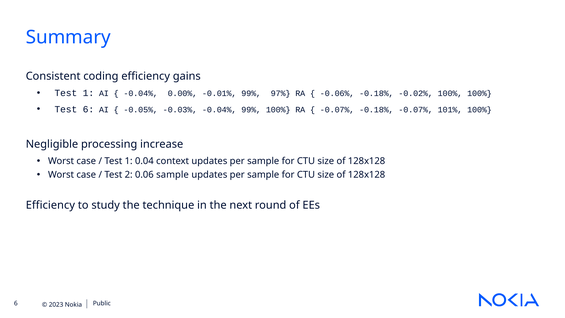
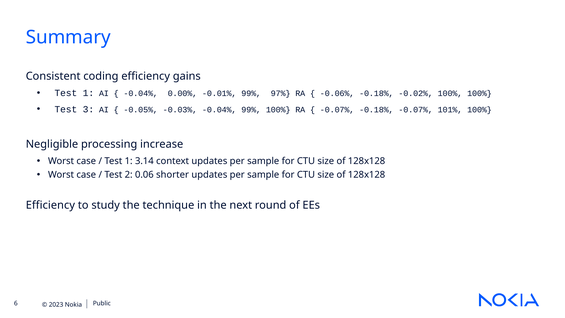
Test 6: 6 -> 3 (88, 109)
0.04: 0.04 -> 3.14 (144, 161)
0.06 sample: sample -> shorter (173, 175)
